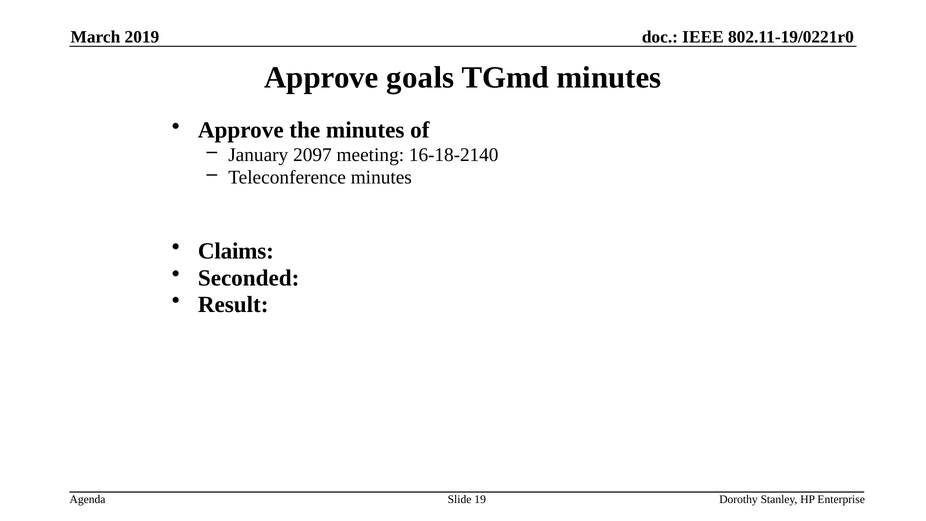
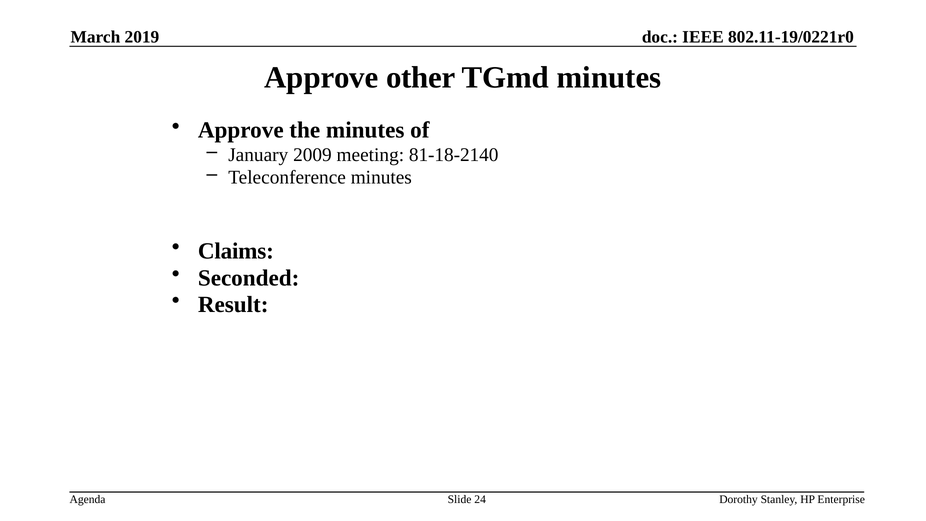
goals: goals -> other (421, 77)
2097: 2097 -> 2009 (312, 155)
16-18-2140: 16-18-2140 -> 81-18-2140 (454, 155)
19: 19 -> 24 (480, 500)
